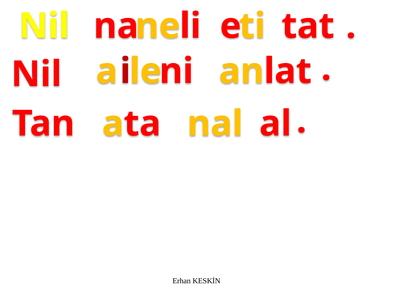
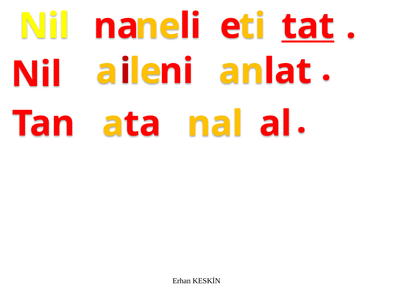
tat underline: none -> present (308, 26)
